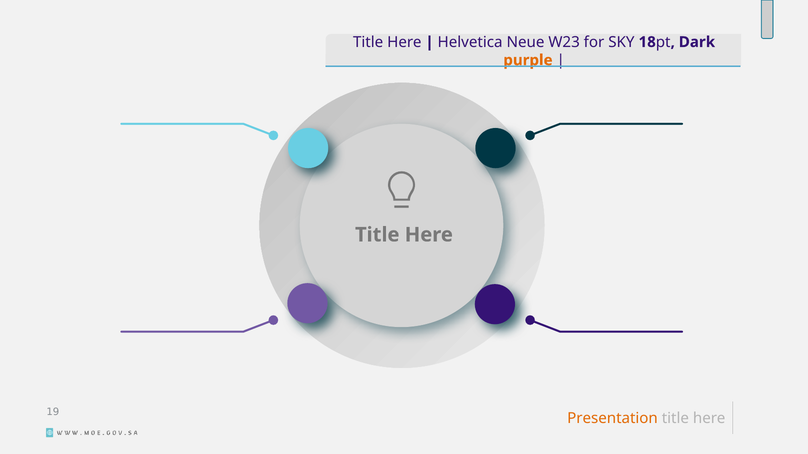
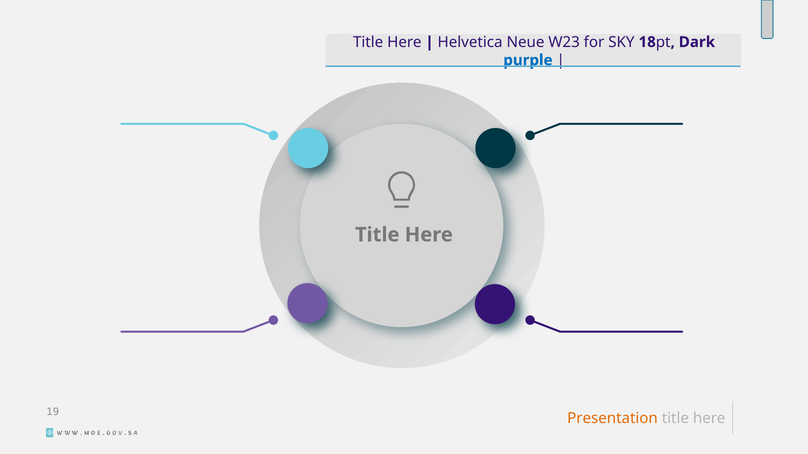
purple colour: orange -> blue (528, 60)
